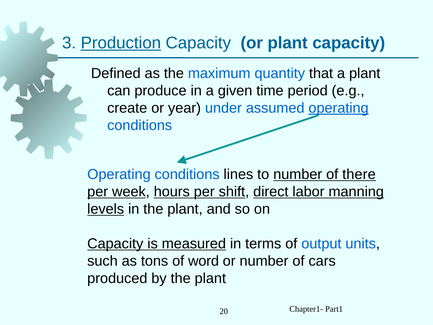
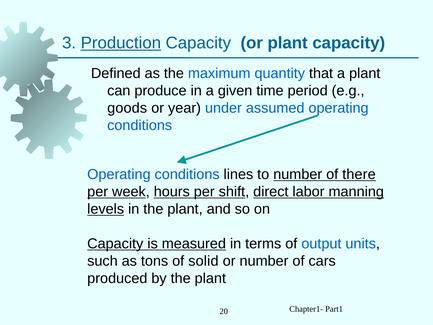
create: create -> goods (127, 108)
operating underline: present -> none (339, 108)
word: word -> solid (203, 261)
